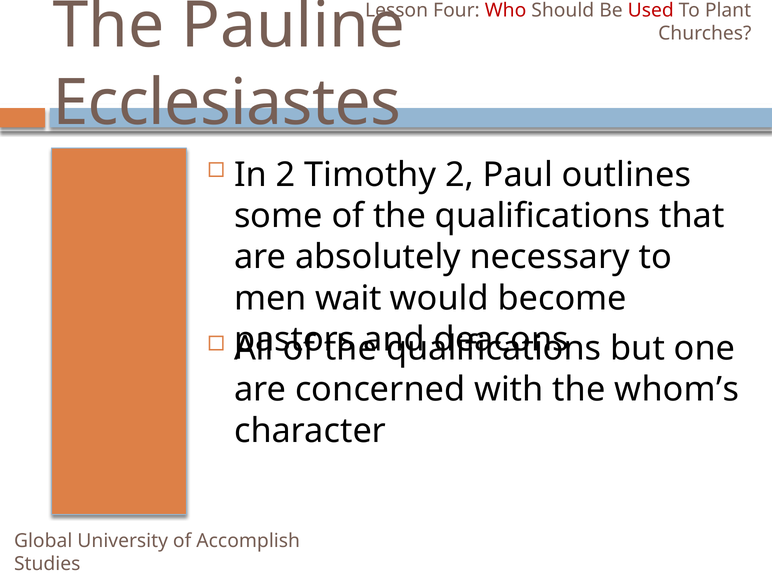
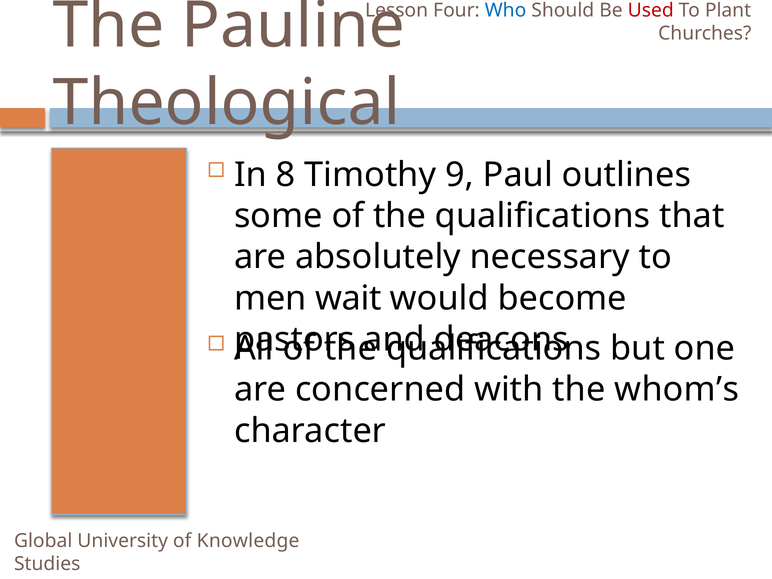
Who colour: red -> blue (506, 10)
Ecclesiastes: Ecclesiastes -> Theological (227, 103)
In 2: 2 -> 8 (286, 175)
Timothy 2: 2 -> 9 (460, 175)
Accomplish: Accomplish -> Knowledge (248, 541)
